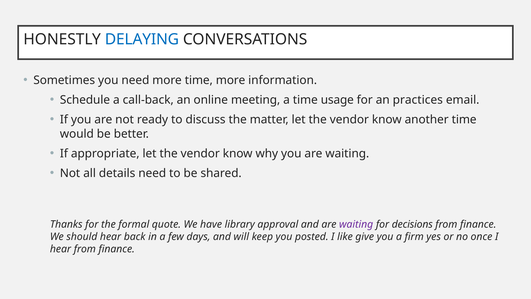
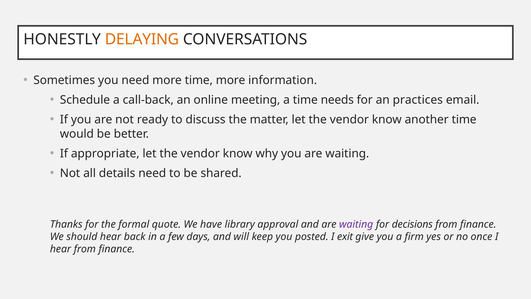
DELAYING colour: blue -> orange (142, 39)
usage: usage -> needs (337, 100)
like: like -> exit (345, 236)
